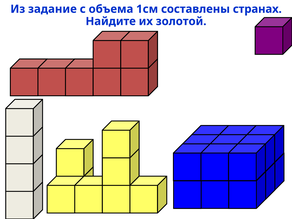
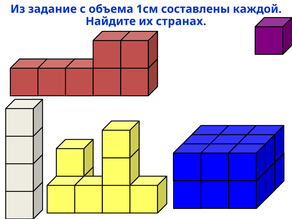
странах: странах -> каждой (257, 9)
золотой: золотой -> странах (181, 21)
